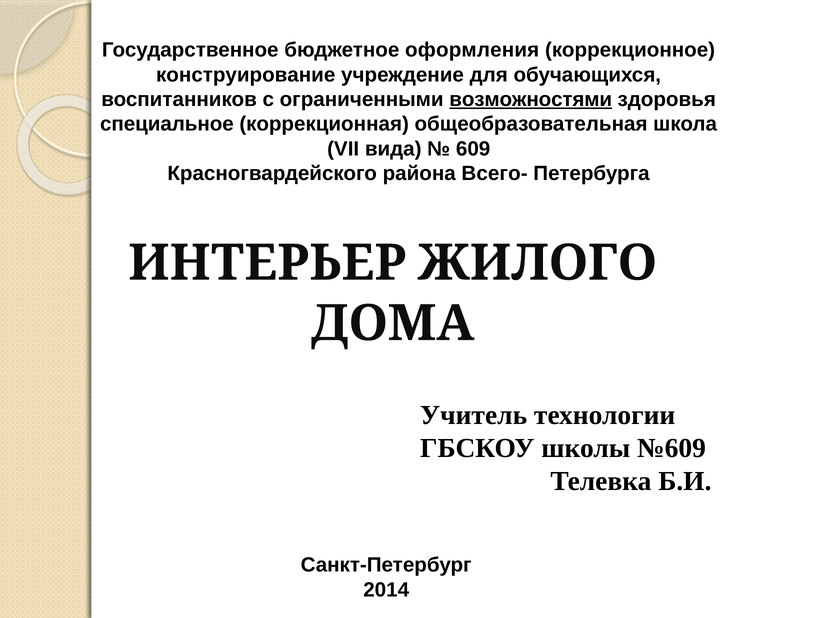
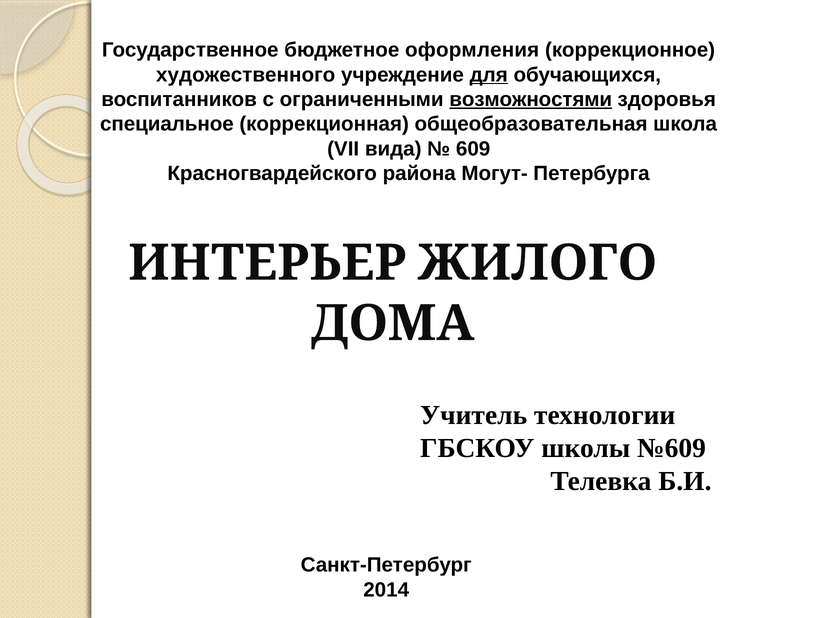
конструирование: конструирование -> художественного (246, 75)
для underline: none -> present (489, 75)
Всего-: Всего- -> Могут- (495, 174)
